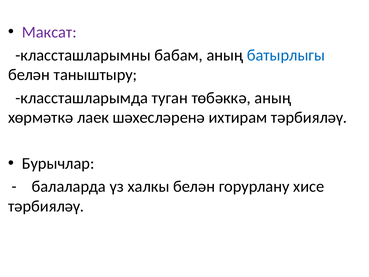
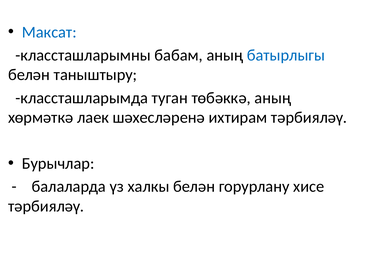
Максат colour: purple -> blue (49, 32)
